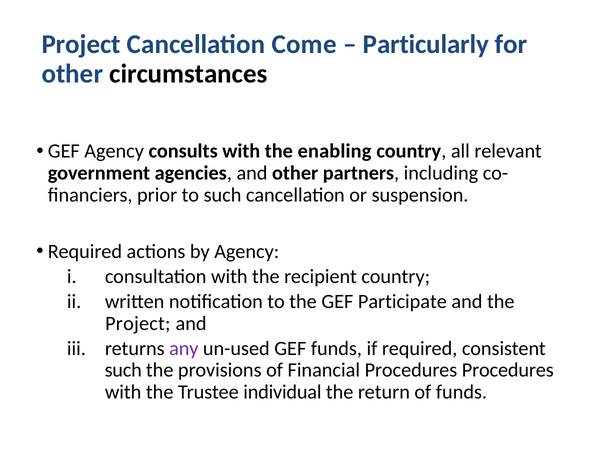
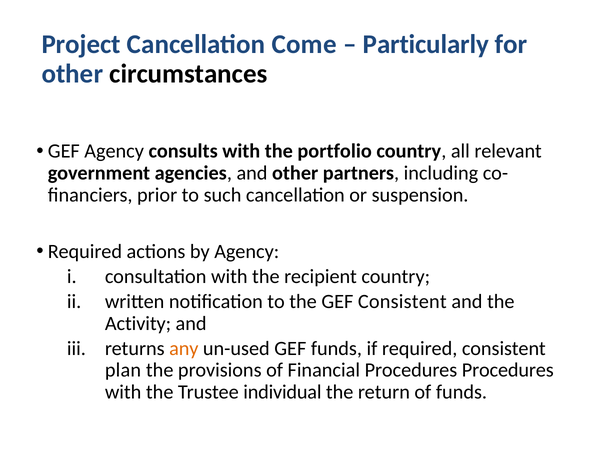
enabling: enabling -> portfolio (335, 151)
GEF Participate: Participate -> Consistent (402, 301)
Project: Project -> Activity (138, 323)
any colour: purple -> orange (184, 348)
such: such -> plan (123, 370)
